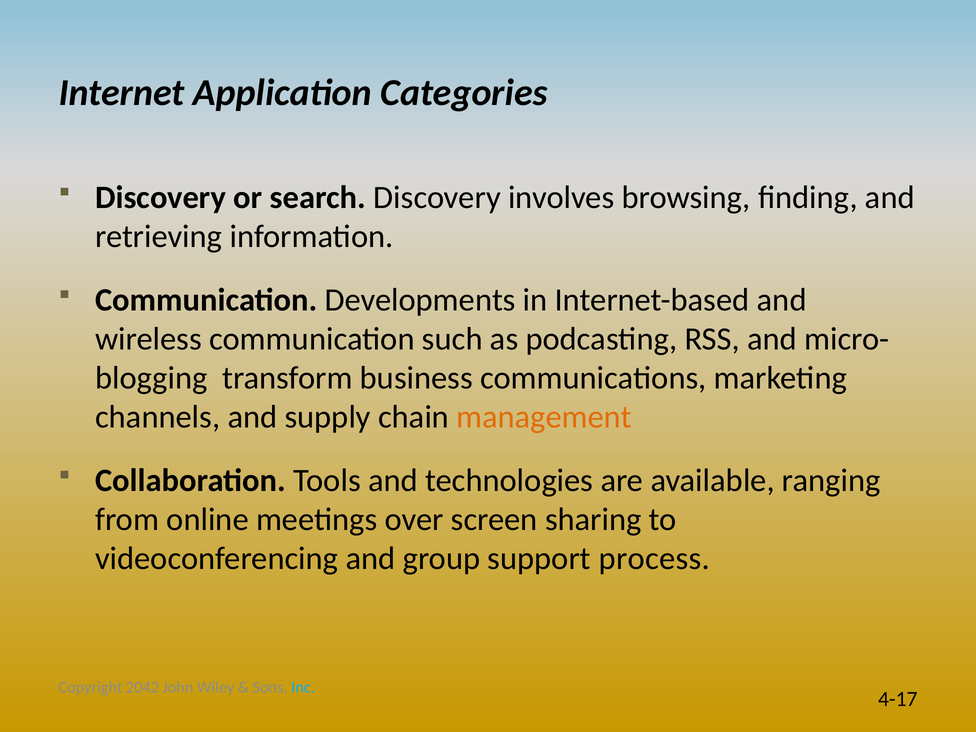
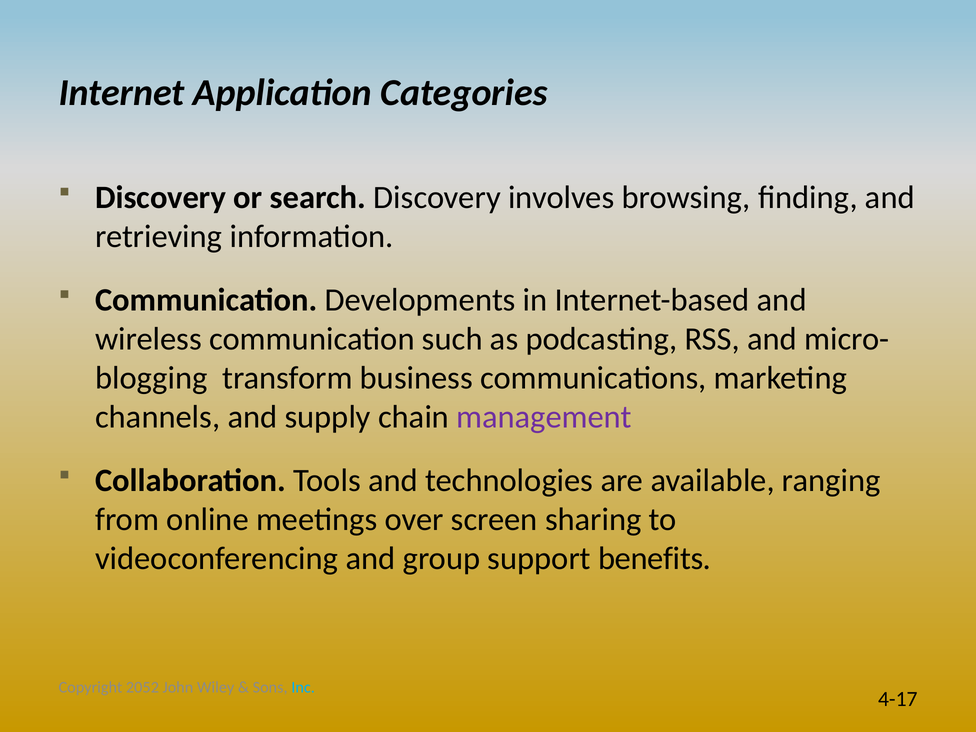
management colour: orange -> purple (544, 417)
process: process -> benefits (655, 559)
2042: 2042 -> 2052 (142, 687)
